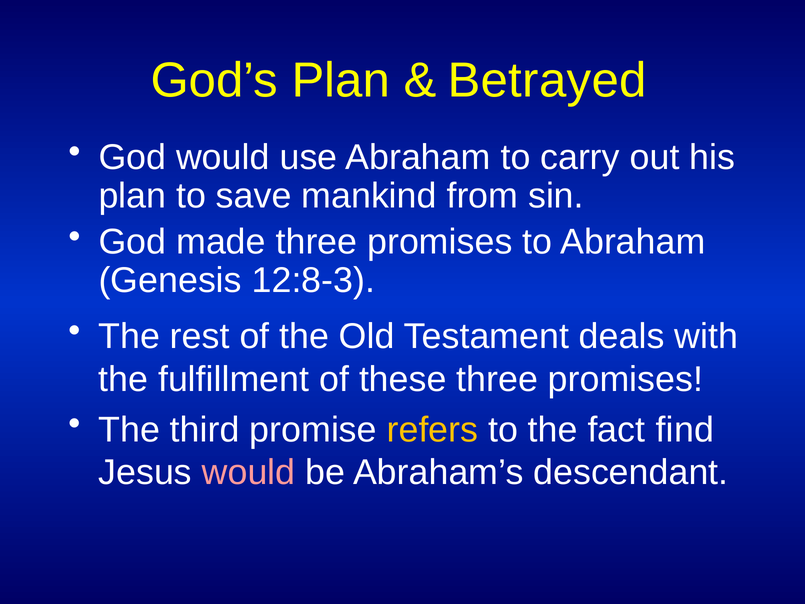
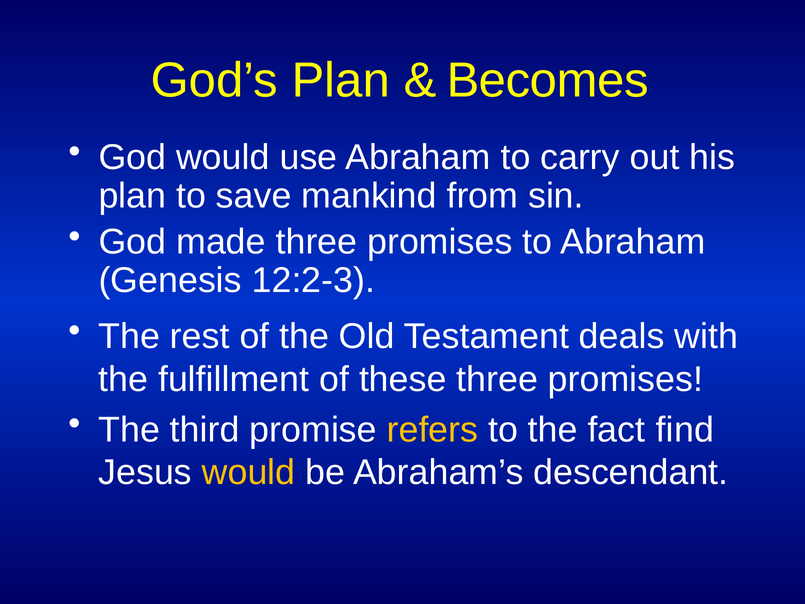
Betrayed: Betrayed -> Becomes (548, 81)
12:8-3: 12:8-3 -> 12:2-3 (313, 280)
would colour: pink -> yellow (249, 472)
